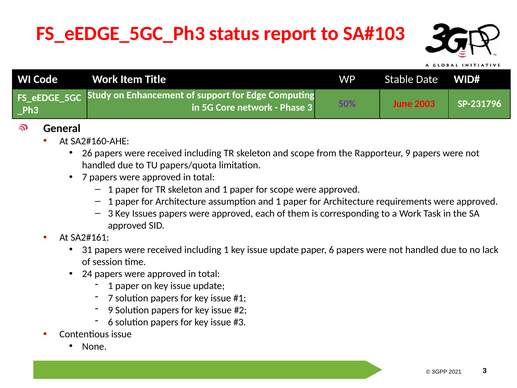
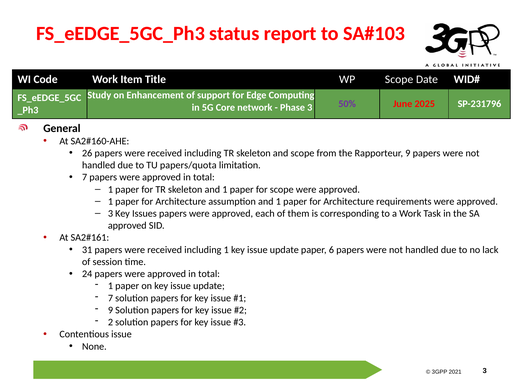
WP Stable: Stable -> Scope (399, 79)
2003: 2003 -> 2025 (425, 104)
6: 6 -> 2 (110, 322)
